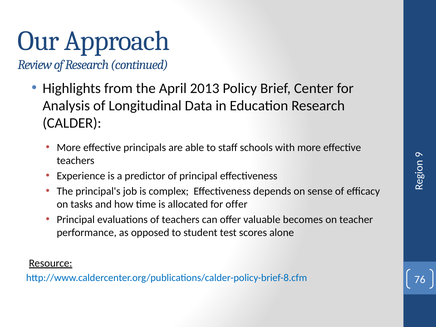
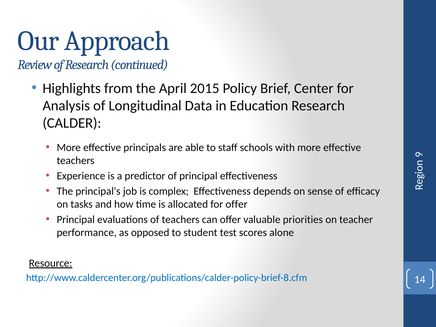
2013: 2013 -> 2015 (205, 88)
becomes: becomes -> priorities (303, 219)
76: 76 -> 14 (420, 279)
